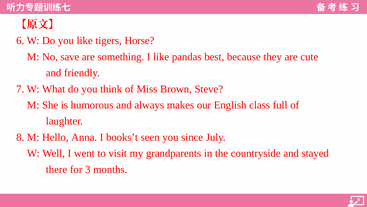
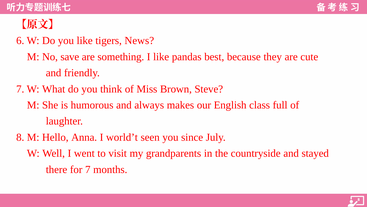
Horse: Horse -> News (139, 41)
books’t: books’t -> world’t (122, 137)
for 3: 3 -> 7 (88, 169)
